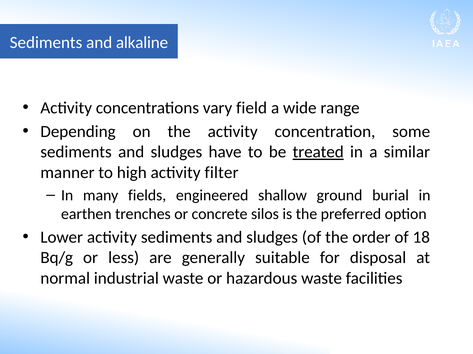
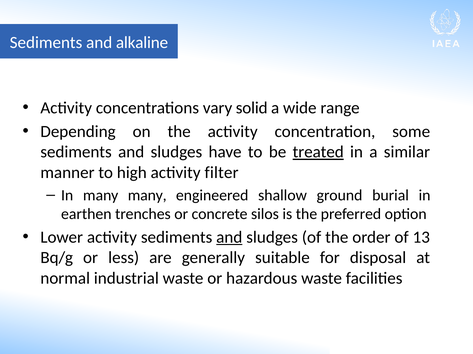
field: field -> solid (252, 108)
many fields: fields -> many (147, 196)
and underline: none -> present (229, 238)
18: 18 -> 13 (421, 238)
